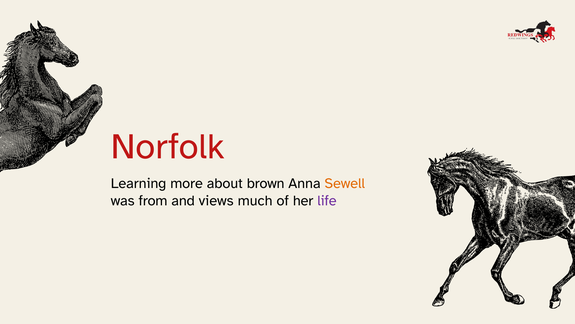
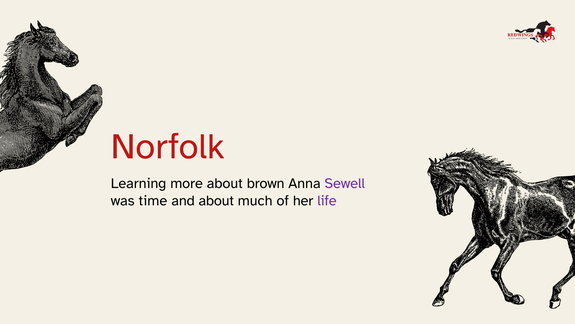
Sewell colour: orange -> purple (345, 183)
from: from -> time (153, 200)
and views: views -> about (216, 200)
